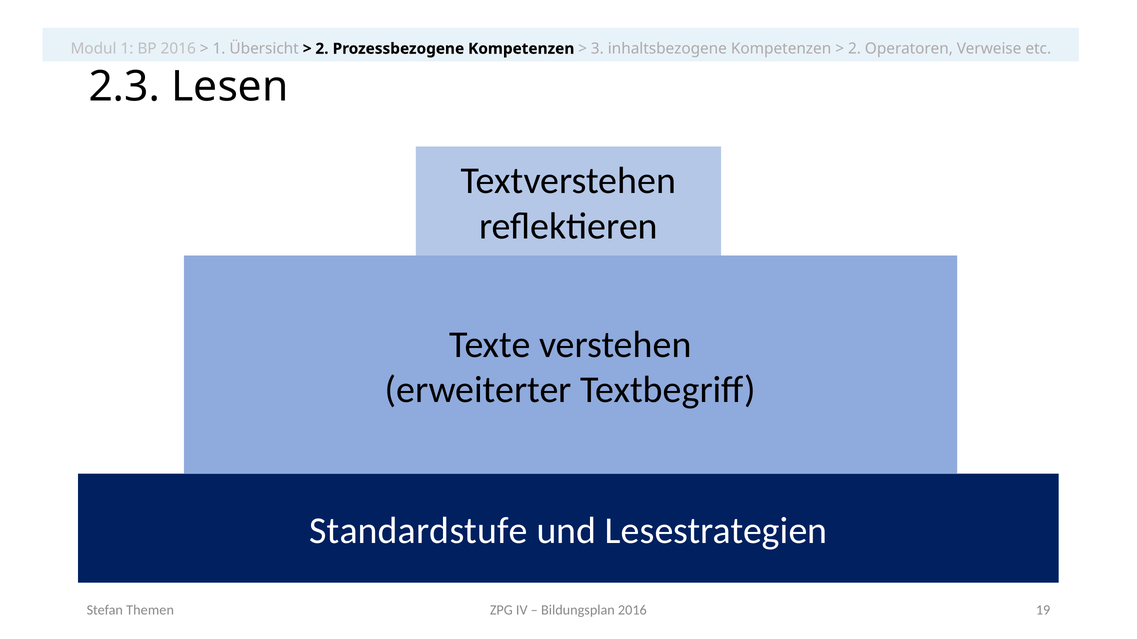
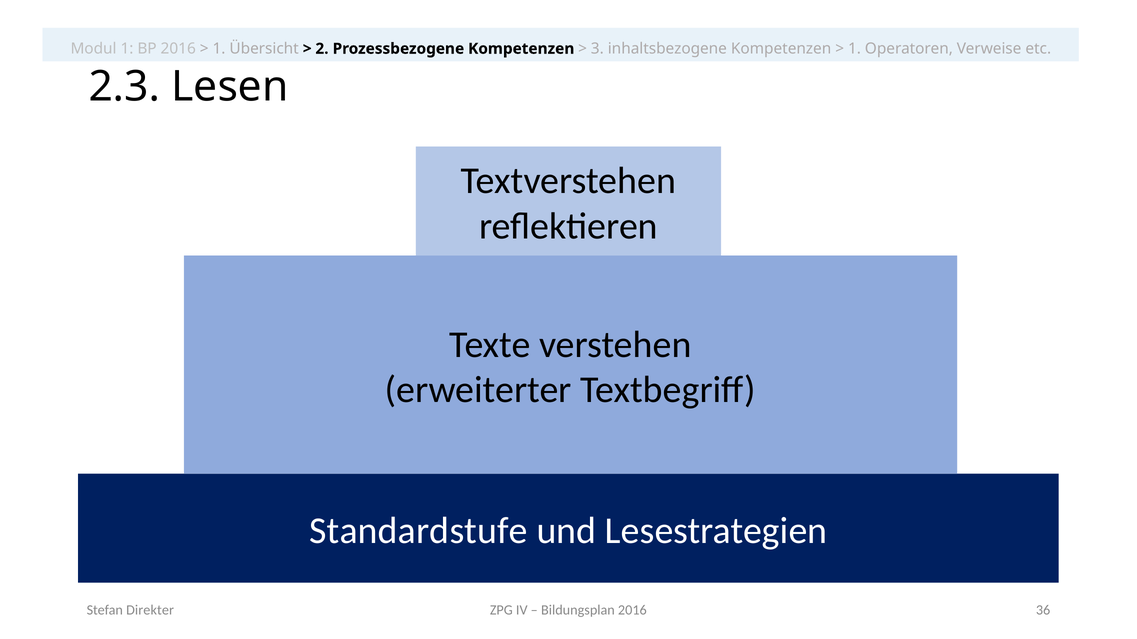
2: 2 -> 1 (855, 49)
19: 19 -> 36 (1043, 611)
Themen: Themen -> Direkter (150, 611)
